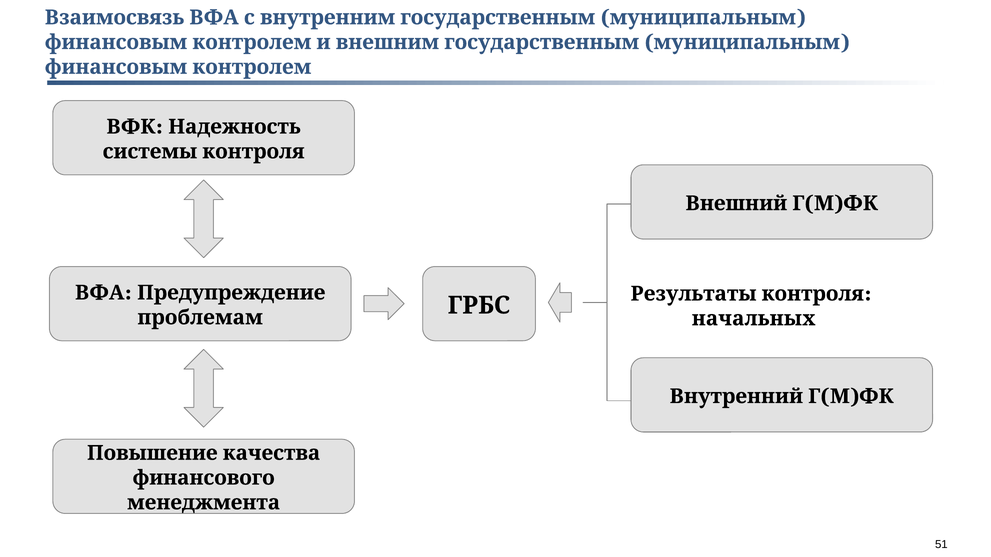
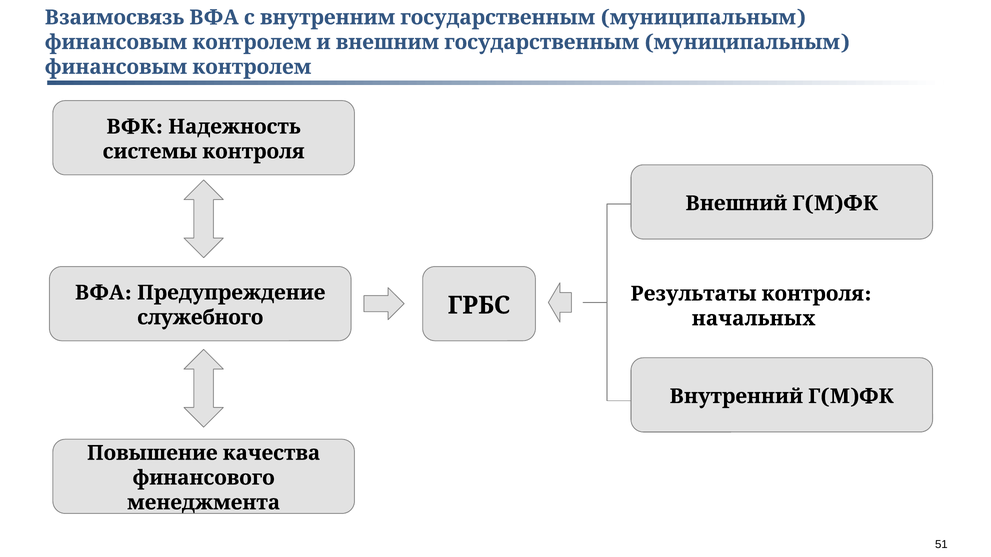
проблемам: проблемам -> служебного (200, 318)
